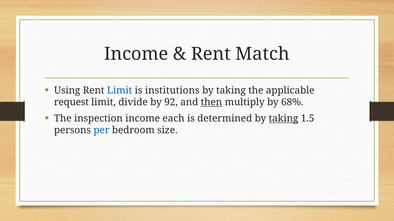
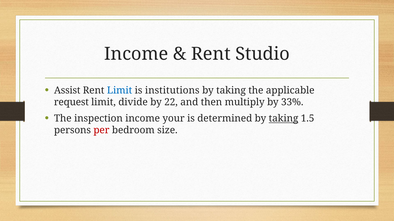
Match: Match -> Studio (263, 54)
Using: Using -> Assist (67, 91)
92: 92 -> 22 (171, 103)
then underline: present -> none (211, 103)
68%: 68% -> 33% (292, 103)
each: each -> your (174, 119)
per colour: blue -> red (101, 131)
